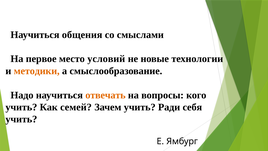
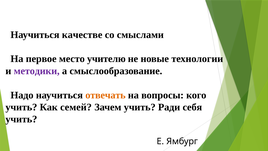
общения: общения -> качестве (82, 35)
условий: условий -> учителю (106, 59)
методики colour: orange -> purple (37, 71)
